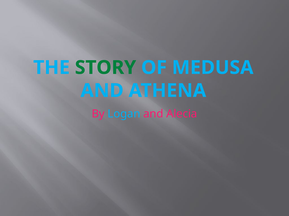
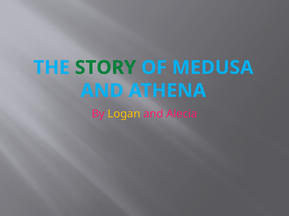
Logan colour: light blue -> yellow (124, 114)
